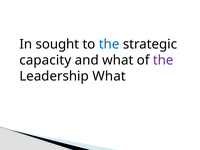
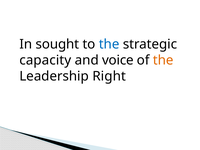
and what: what -> voice (118, 60)
the colour: purple -> orange (163, 60)
Leadership What: What -> Right (109, 76)
